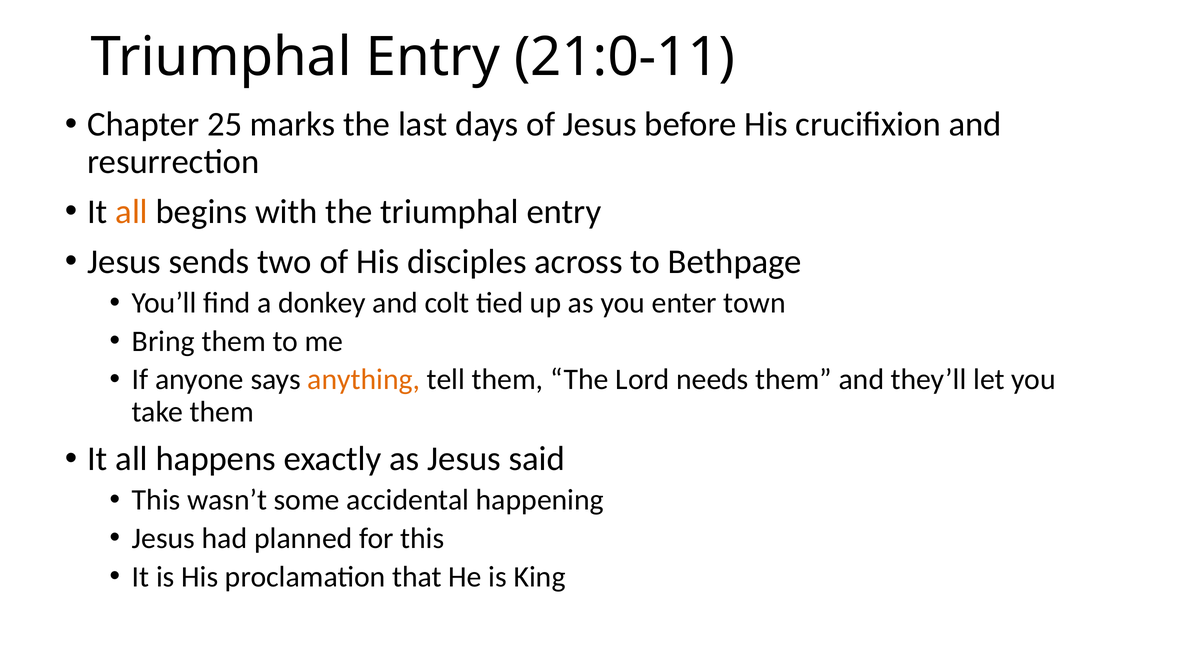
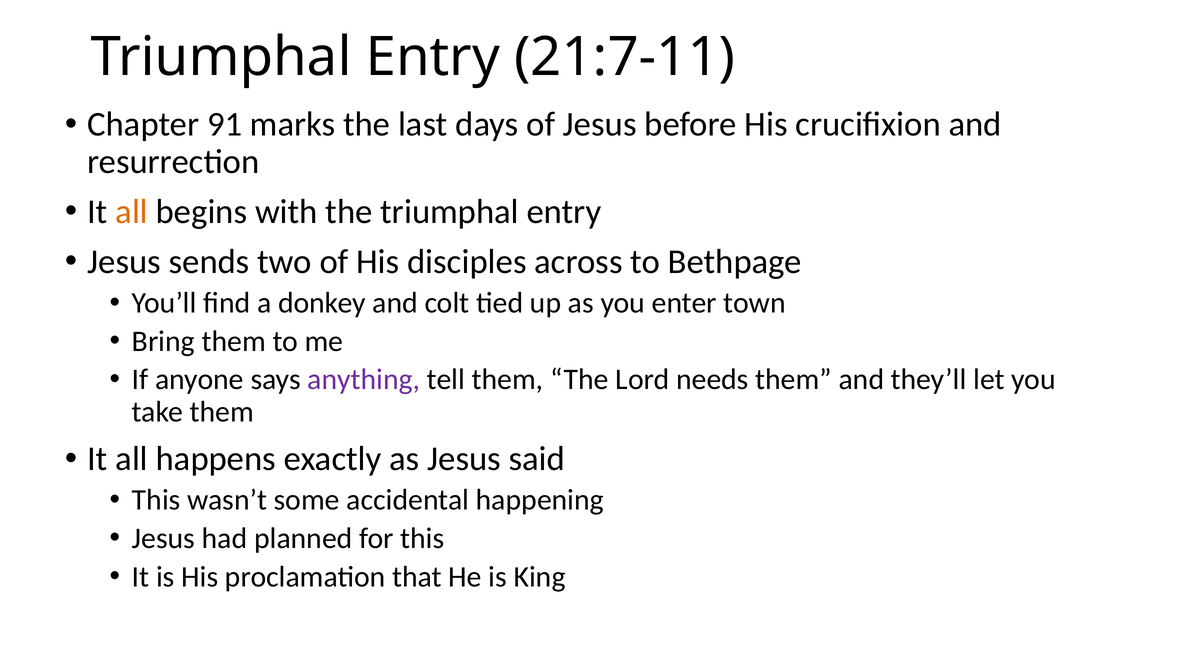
21:0-11: 21:0-11 -> 21:7-11 (625, 57)
25: 25 -> 91 (225, 124)
anything colour: orange -> purple (364, 380)
